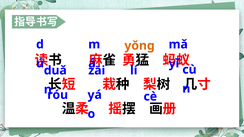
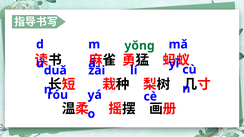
yǒnɡ colour: orange -> green (139, 46)
